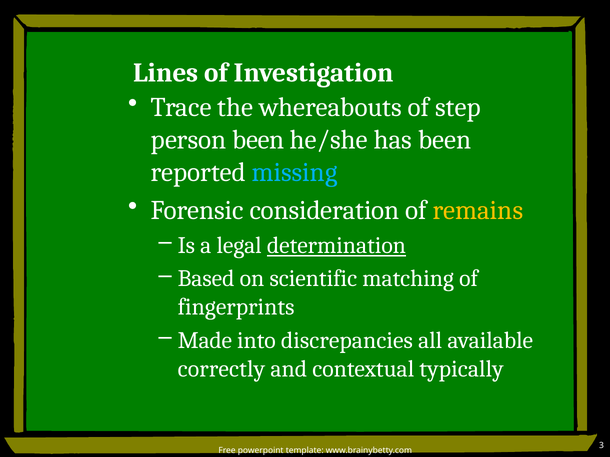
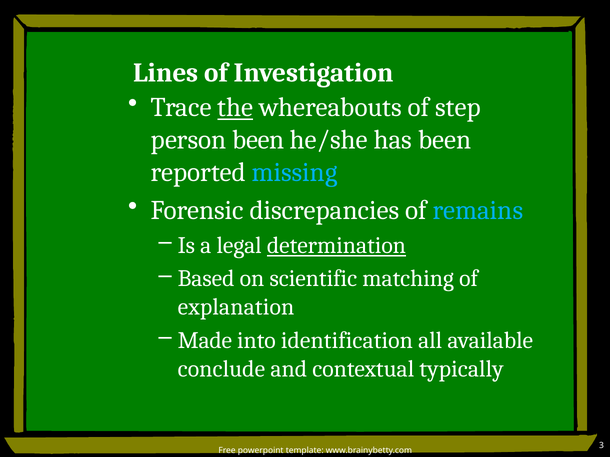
the underline: none -> present (235, 108)
consideration: consideration -> discrepancies (324, 211)
remains colour: yellow -> light blue (478, 211)
fingerprints: fingerprints -> explanation (236, 307)
discrepancies: discrepancies -> identification (347, 341)
correctly: correctly -> conclude (221, 369)
